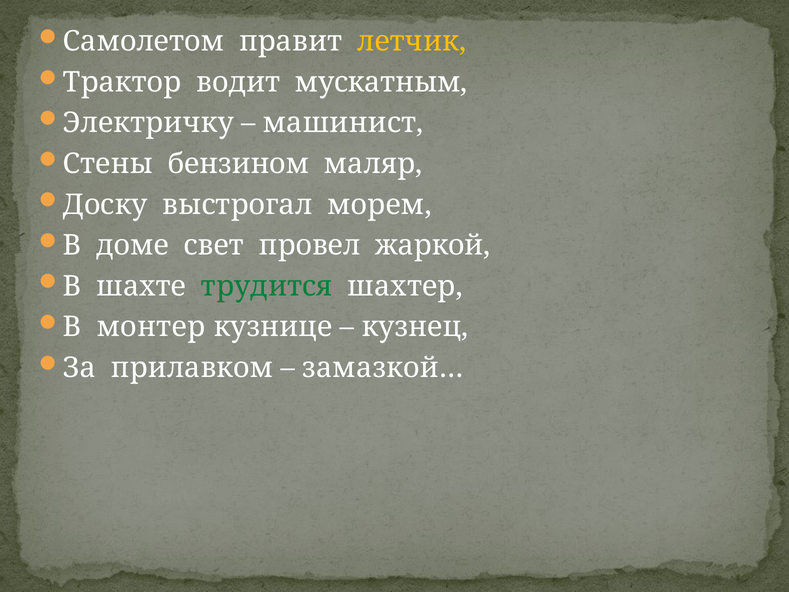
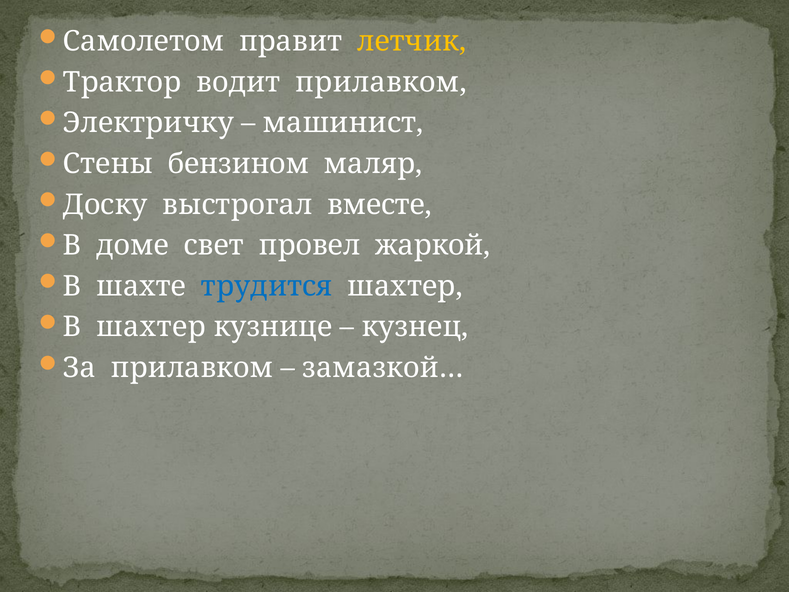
водит мускатным: мускатным -> прилавком (381, 82)
морем: морем -> вместе (380, 205)
трудится colour: green -> blue (267, 286)
В монтер: монтер -> шахтер (151, 327)
